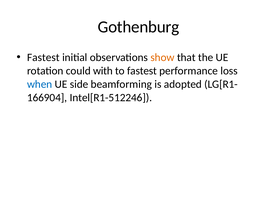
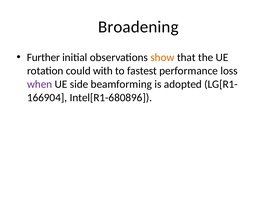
Gothenburg: Gothenburg -> Broadening (138, 27)
Fastest: Fastest -> Further (43, 57)
when colour: blue -> purple (40, 84)
Intel[R1-512246: Intel[R1-512246 -> Intel[R1-680896 (111, 98)
